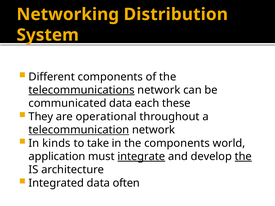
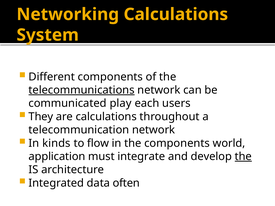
Networking Distribution: Distribution -> Calculations (176, 14)
communicated data: data -> play (121, 103)
these: these -> users (176, 103)
are operational: operational -> calculations (106, 117)
telecommunication underline: present -> none (79, 130)
take: take -> flow (98, 143)
integrate underline: present -> none (141, 157)
